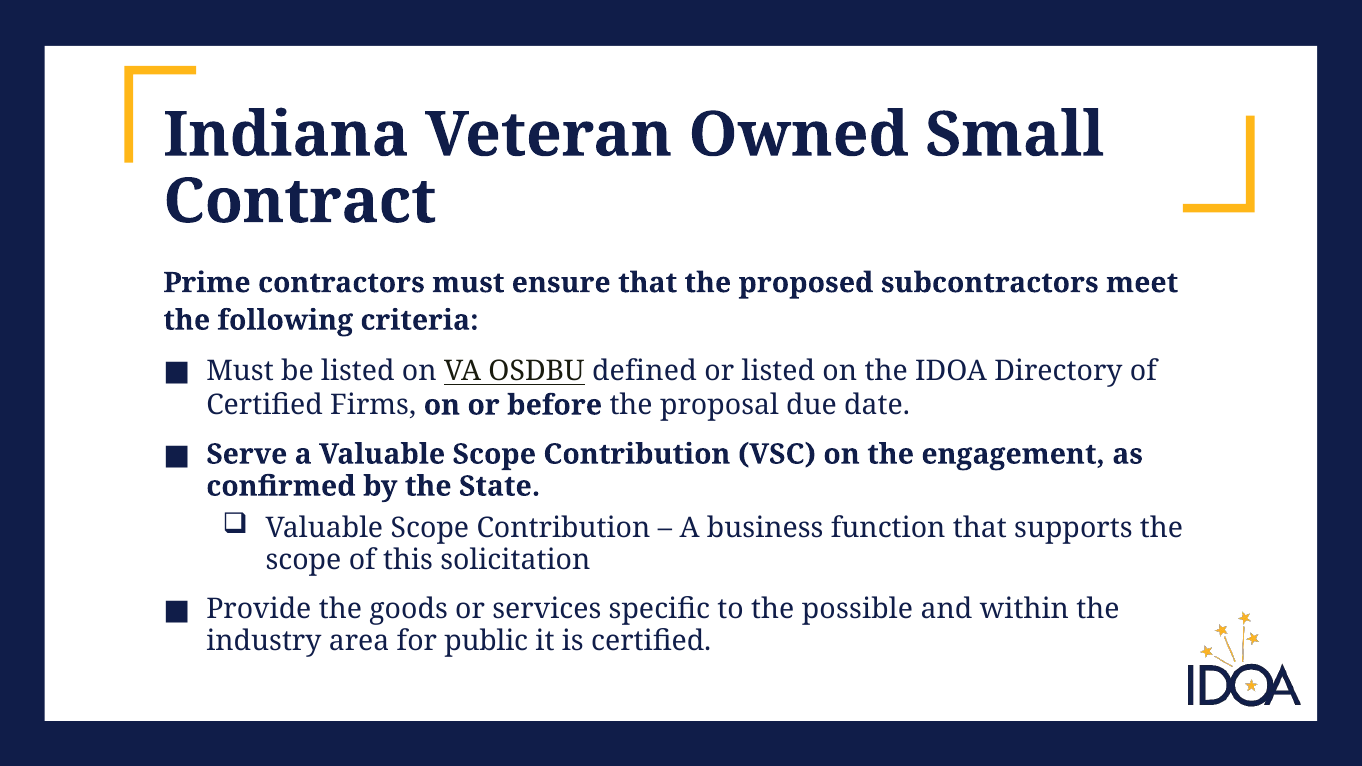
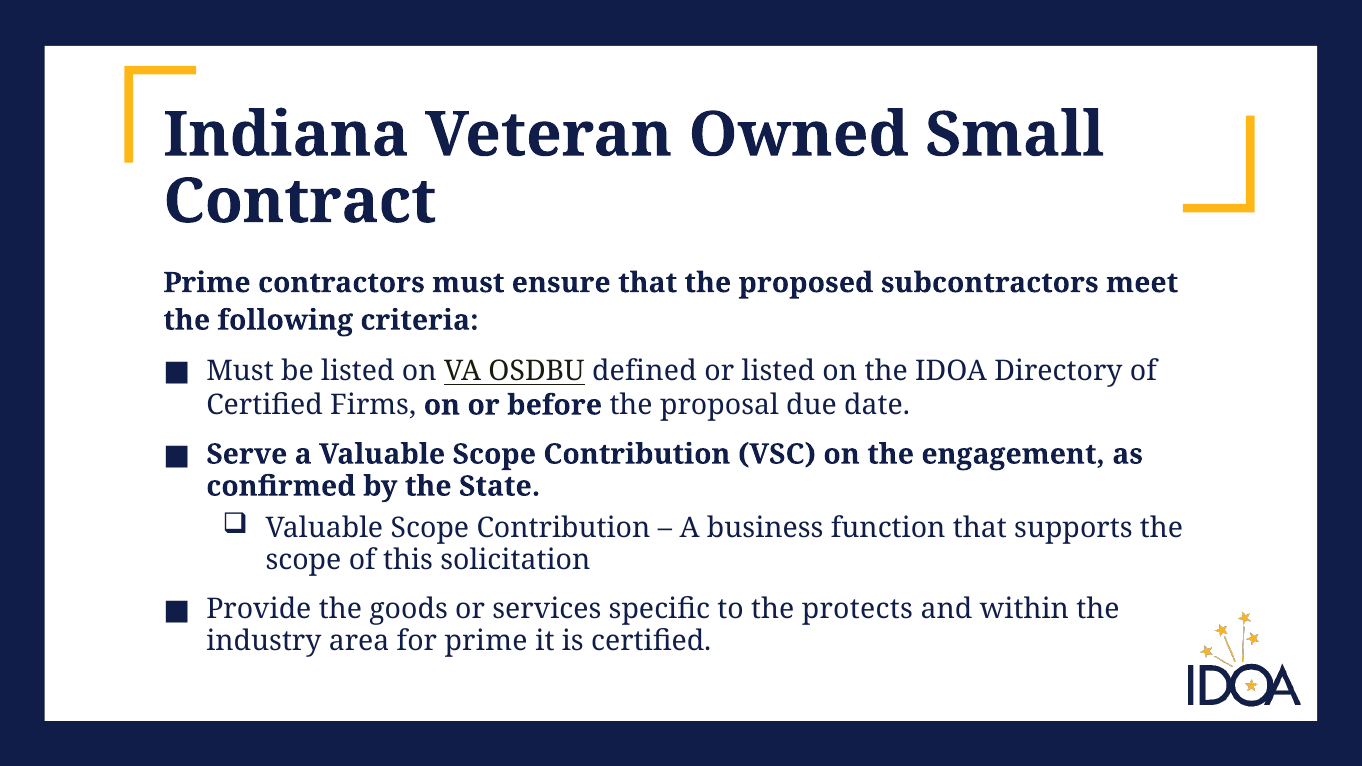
possible: possible -> protects (857, 610)
for public: public -> prime (486, 642)
